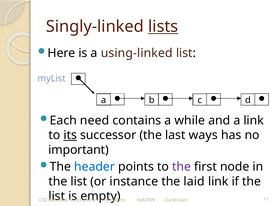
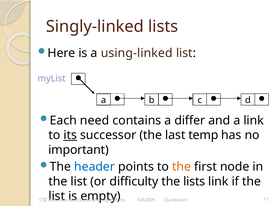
lists underline: present -> none (163, 27)
while: while -> differ (190, 121)
ways: ways -> temp (203, 135)
the colour: purple -> orange (182, 167)
instance: instance -> difficulty (134, 182)
the laid: laid -> lists (194, 182)
